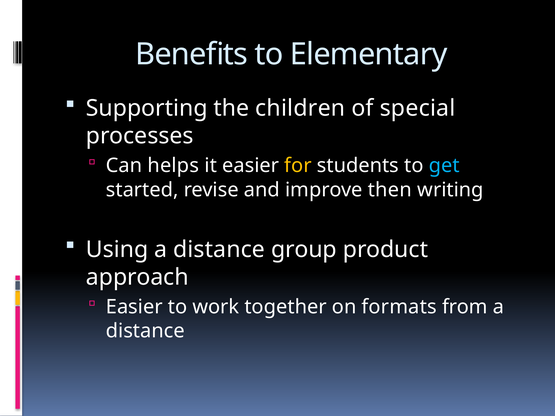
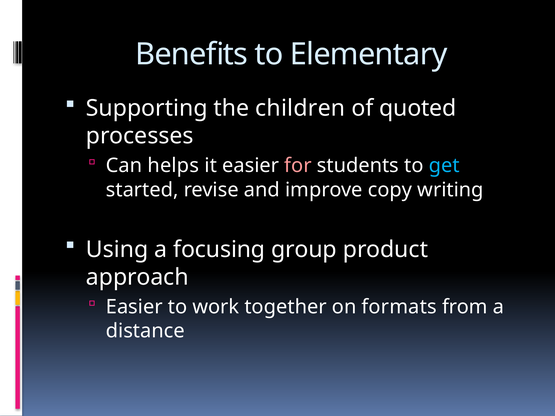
special: special -> quoted (418, 108)
for colour: yellow -> pink (298, 166)
then: then -> copy (390, 190)
Using a distance: distance -> focusing (219, 250)
